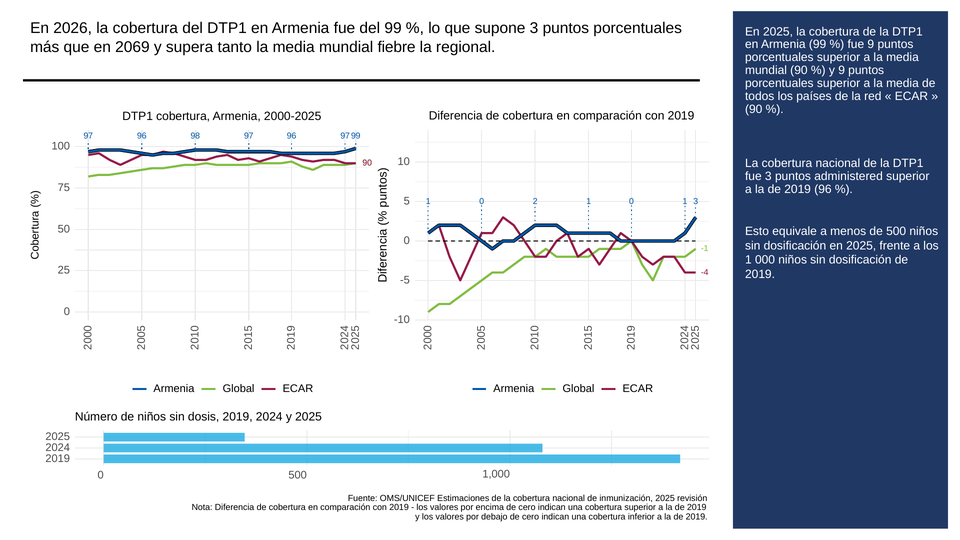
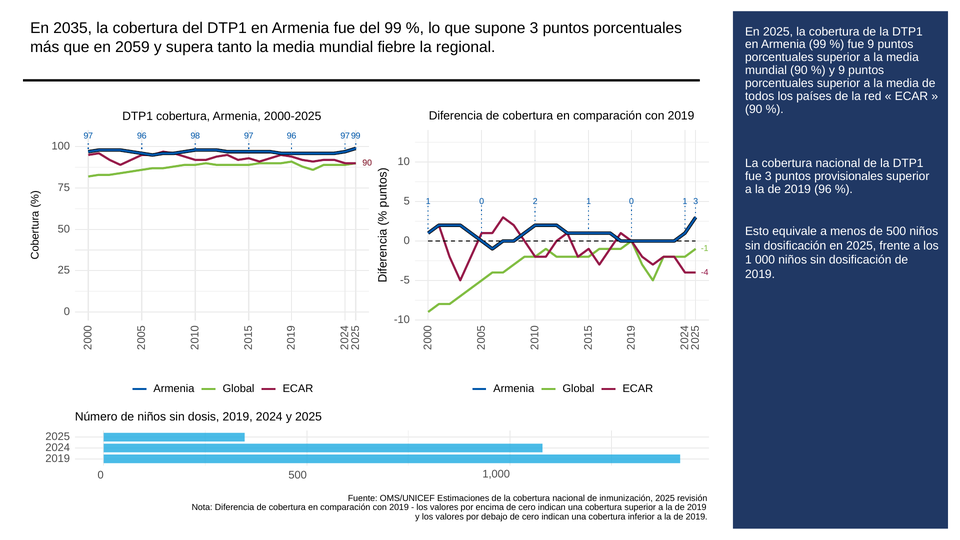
2026: 2026 -> 2035 (73, 28)
2069: 2069 -> 2059 (132, 47)
administered: administered -> provisionales (849, 176)
